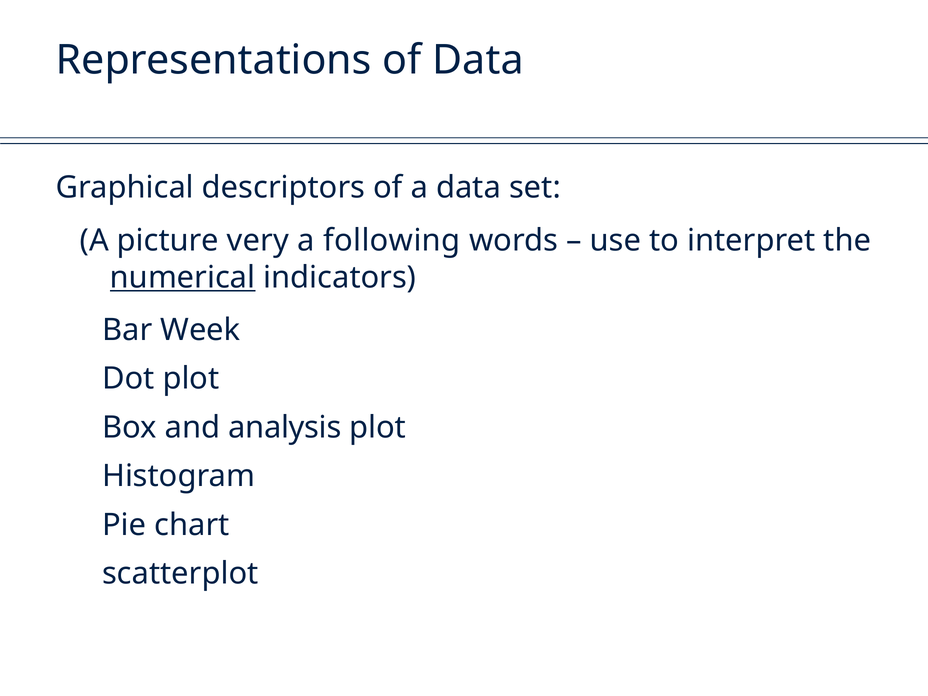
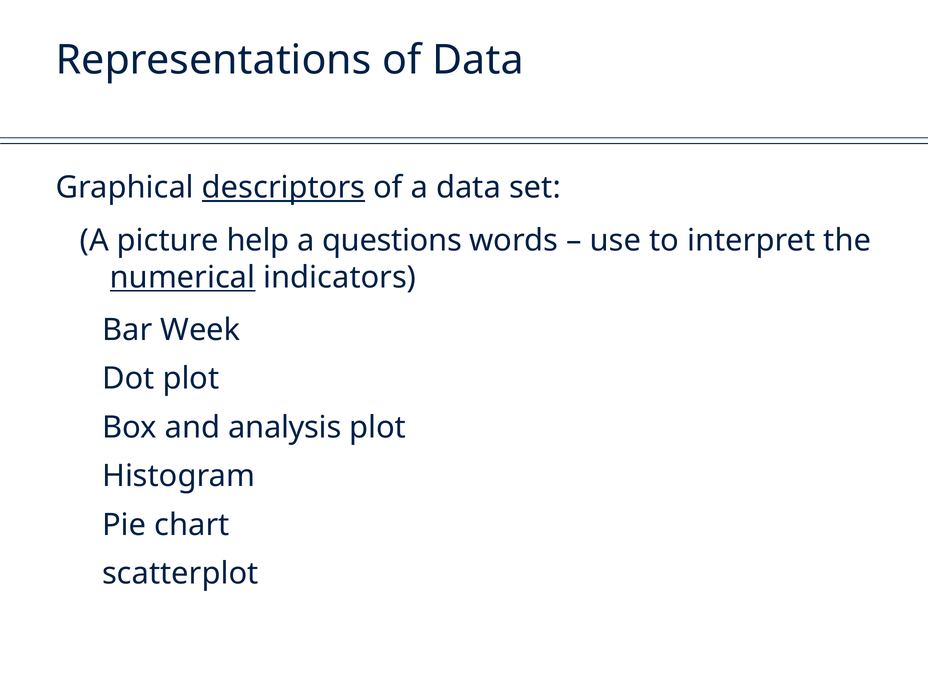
descriptors underline: none -> present (284, 188)
very: very -> help (258, 240)
following: following -> questions (392, 240)
